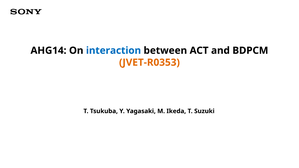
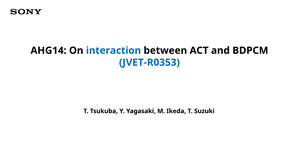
JVET-R0353 colour: orange -> blue (149, 62)
